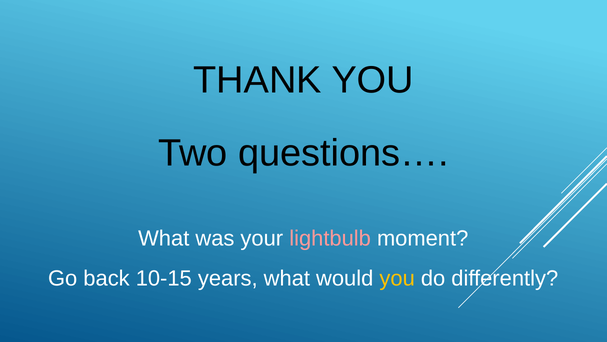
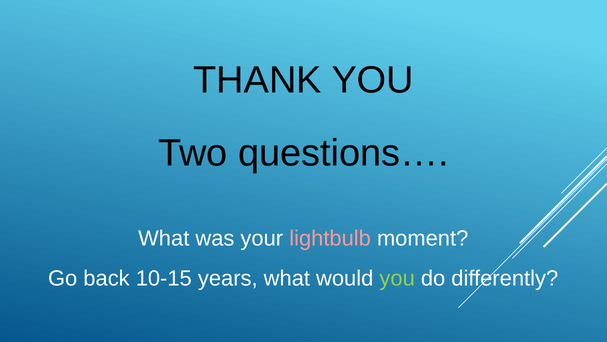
you colour: yellow -> light green (397, 278)
